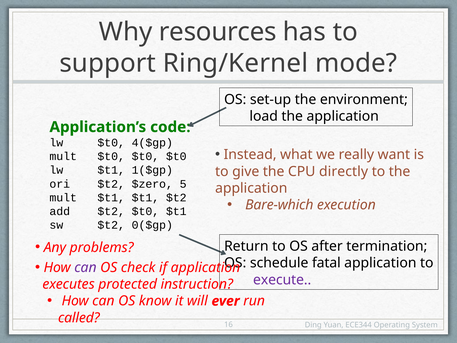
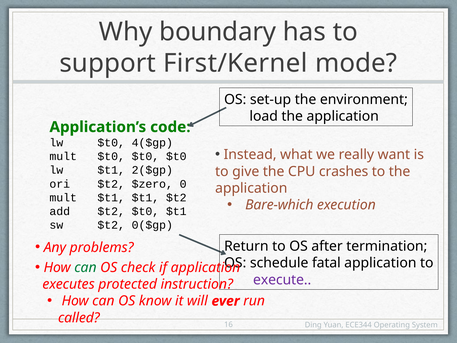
resources: resources -> boundary (218, 32)
Ring/Kernel: Ring/Kernel -> First/Kernel (235, 63)
1($gp: 1($gp -> 2($gp (152, 170)
directly: directly -> crashes (344, 171)
5: 5 -> 0 (183, 184)
can colour: purple -> green (85, 267)
